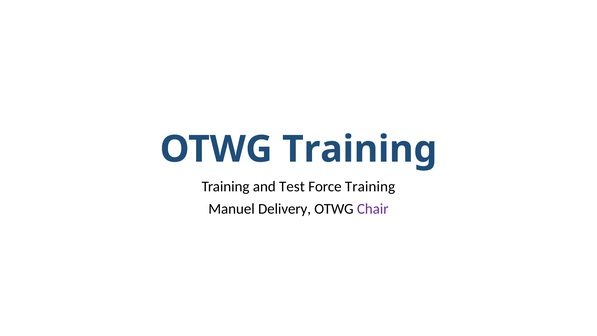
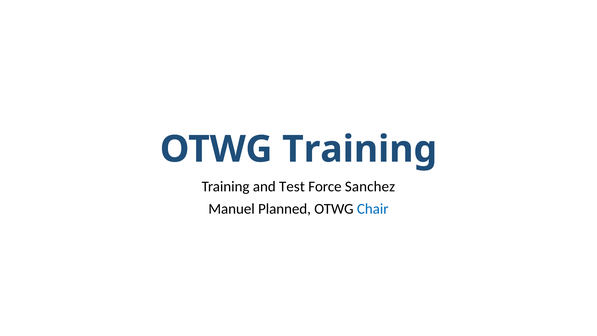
Force Training: Training -> Sanchez (370, 187)
Delivery: Delivery -> Planned (285, 209)
Chair colour: purple -> blue (373, 209)
